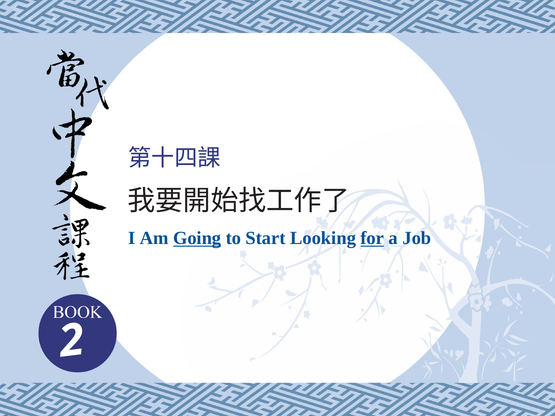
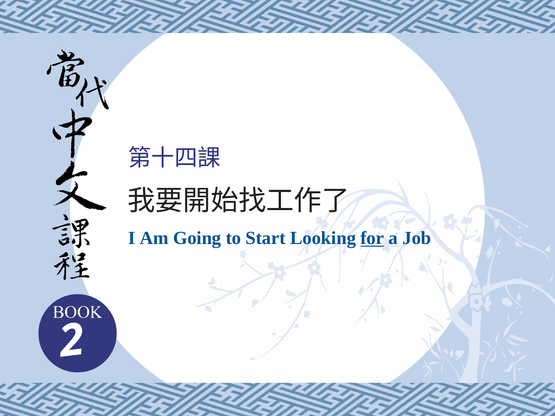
Going underline: present -> none (197, 238)
